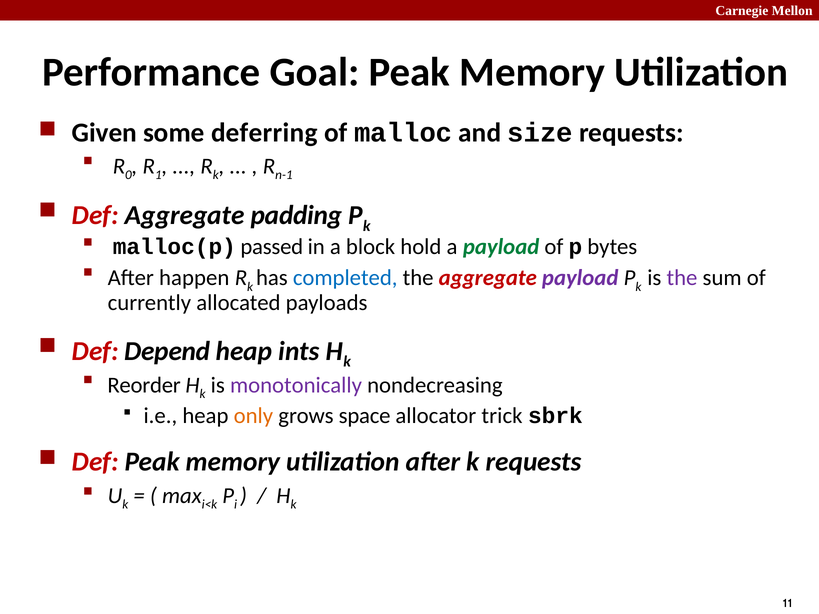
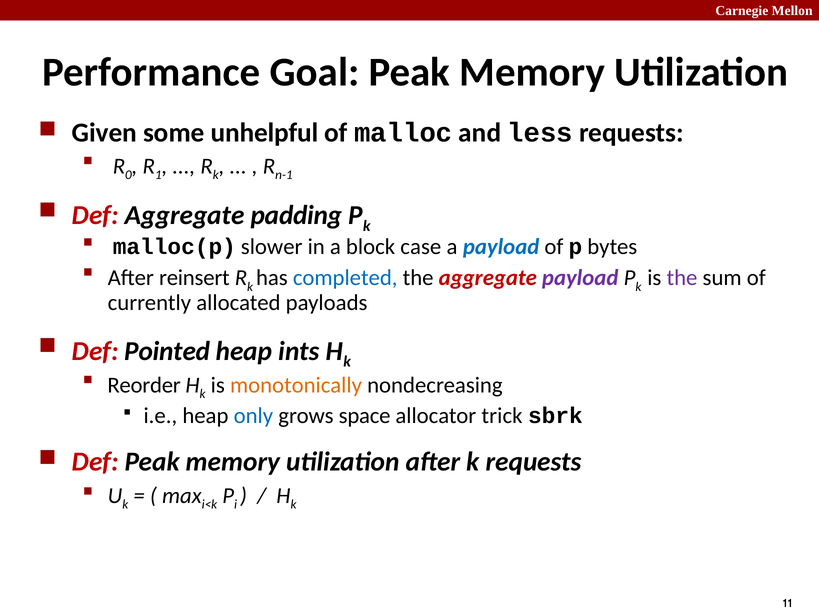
deferring: deferring -> unhelpful (265, 133)
size: size -> less (540, 133)
passed: passed -> slower (272, 247)
hold: hold -> case (421, 247)
payload colour: green -> blue (501, 247)
happen: happen -> reinsert (194, 278)
Depend: Depend -> Pointed (167, 351)
monotonically colour: purple -> orange (296, 385)
only colour: orange -> blue (253, 416)
